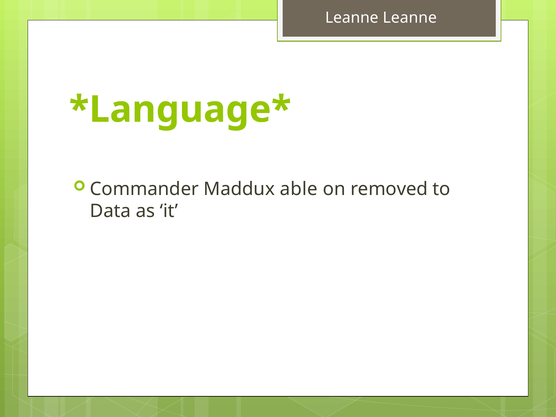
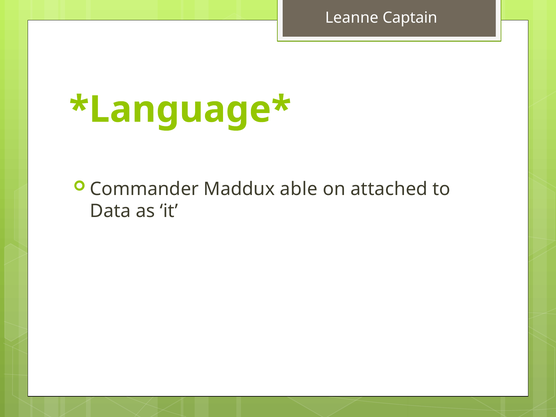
Leanne Leanne: Leanne -> Captain (410, 18)
removed: removed -> attached (389, 189)
